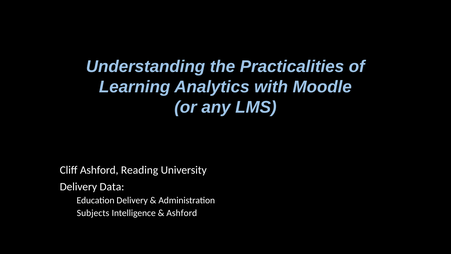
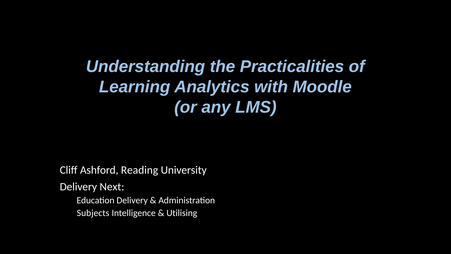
Data: Data -> Next (112, 187)
Ashford: Ashford -> Utilising (182, 213)
